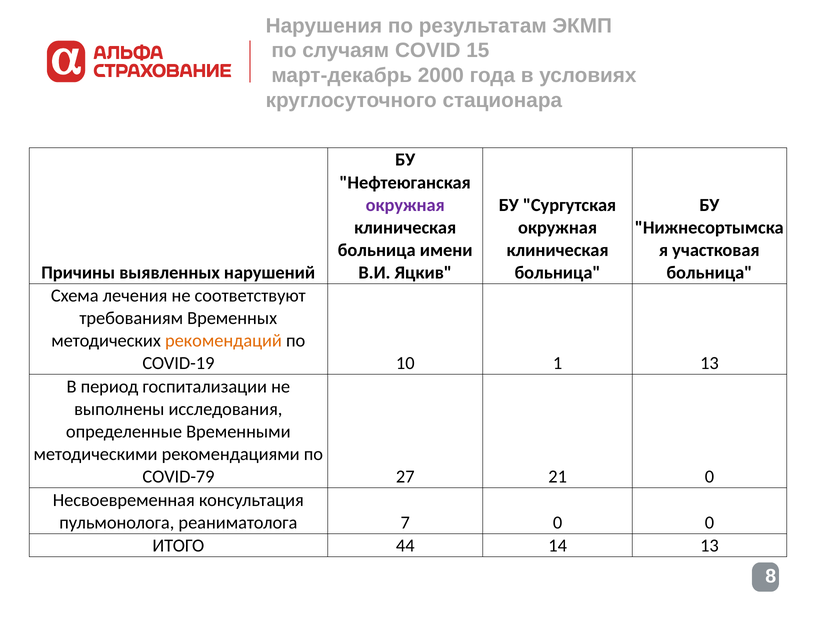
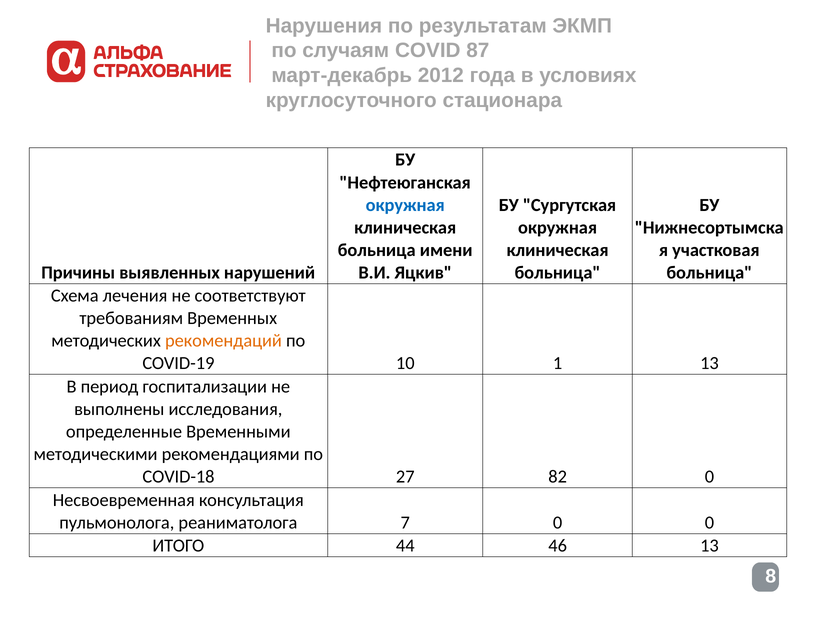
15: 15 -> 87 (478, 51)
2000: 2000 -> 2012 (441, 75)
окружная colour: purple -> blue (405, 205)
COVID-79: COVID-79 -> COVID-18 (178, 477)
21: 21 -> 82 (558, 477)
14: 14 -> 46 (558, 546)
